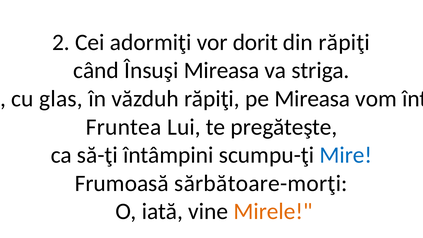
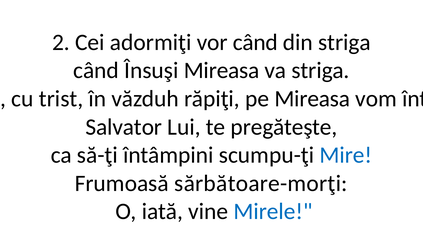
vor dorit: dorit -> când (255, 42)
din răpiţi: răpiţi -> striga (344, 42)
glas: glas -> trist (61, 99)
Fruntea: Fruntea -> Salvator (124, 127)
Mirele colour: orange -> blue (273, 212)
